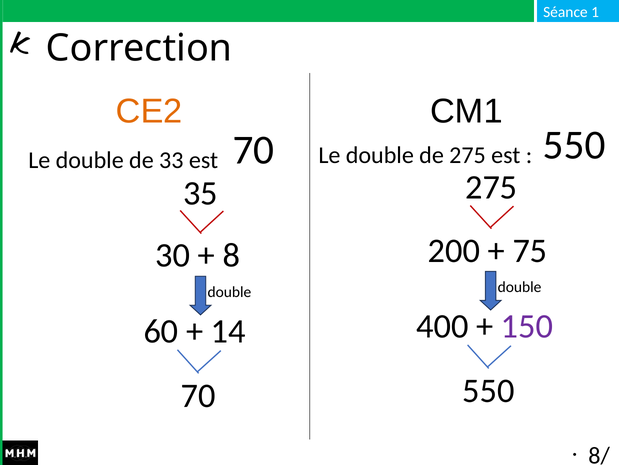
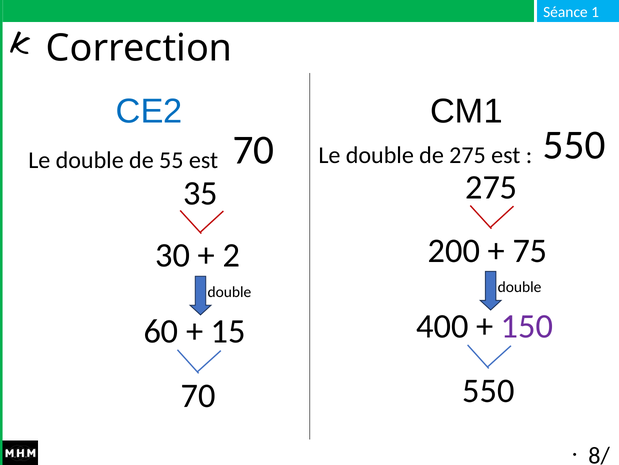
CE2 colour: orange -> blue (149, 111)
33: 33 -> 55 (171, 160)
8: 8 -> 2 (231, 255)
14: 14 -> 15 (228, 331)
